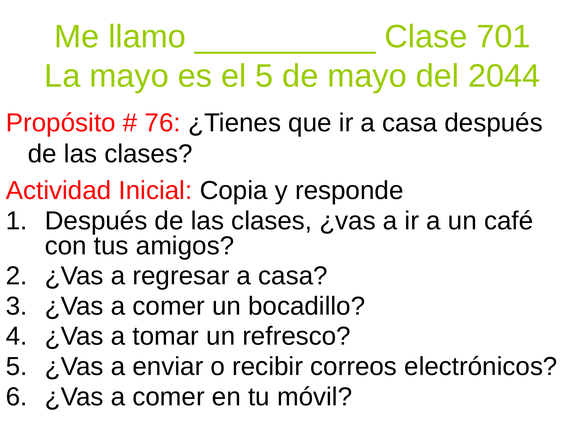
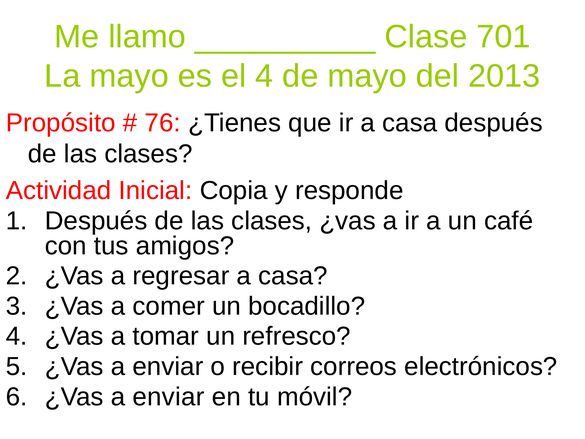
el 5: 5 -> 4 (264, 76)
2044: 2044 -> 2013 (504, 76)
6 ¿Vas a comer: comer -> enviar (169, 397)
